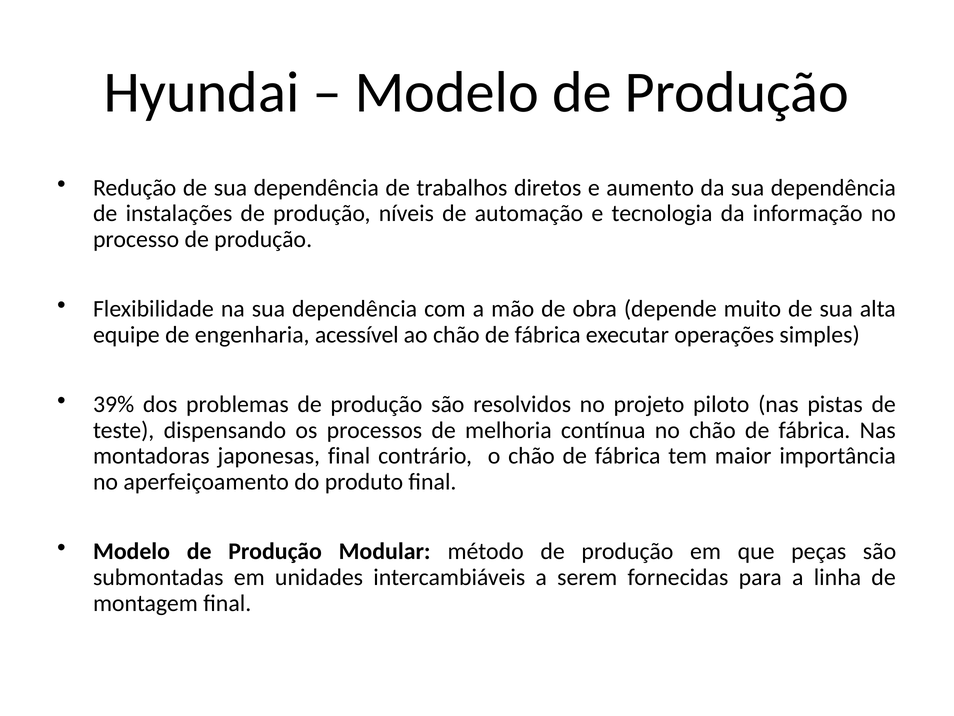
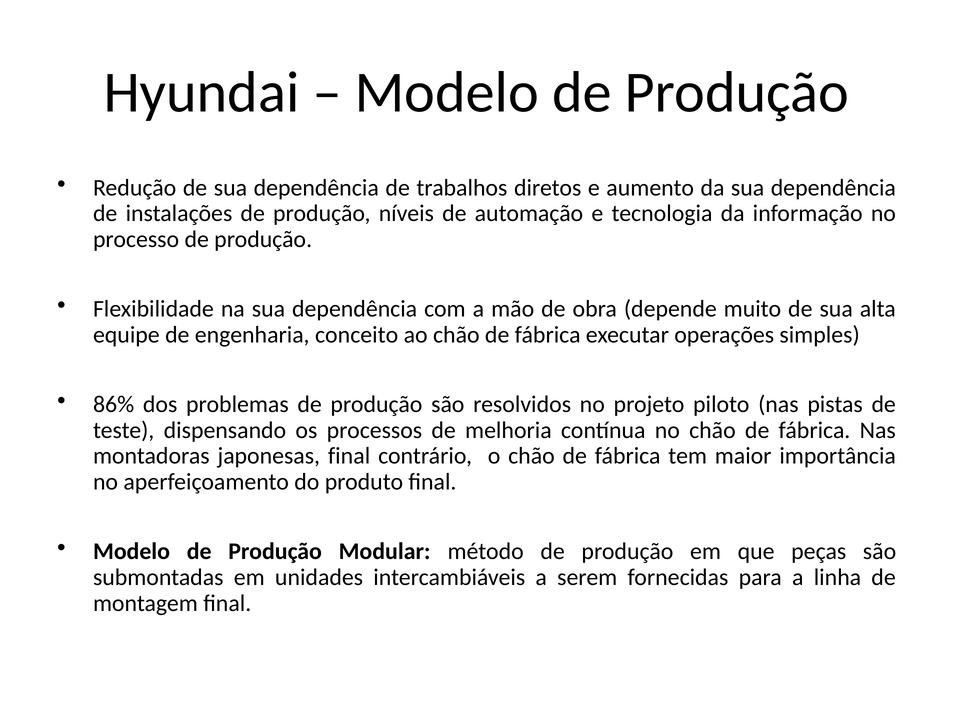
acessível: acessível -> conceito (357, 335)
39%: 39% -> 86% (114, 404)
